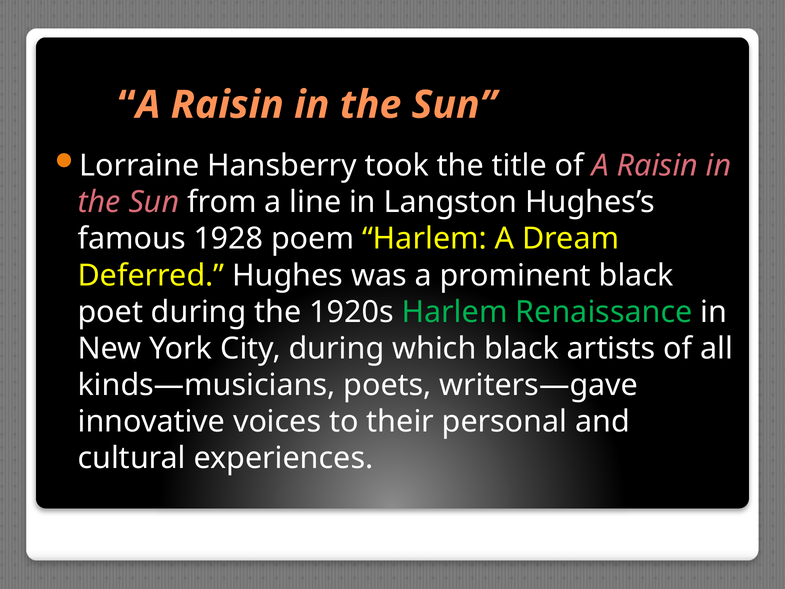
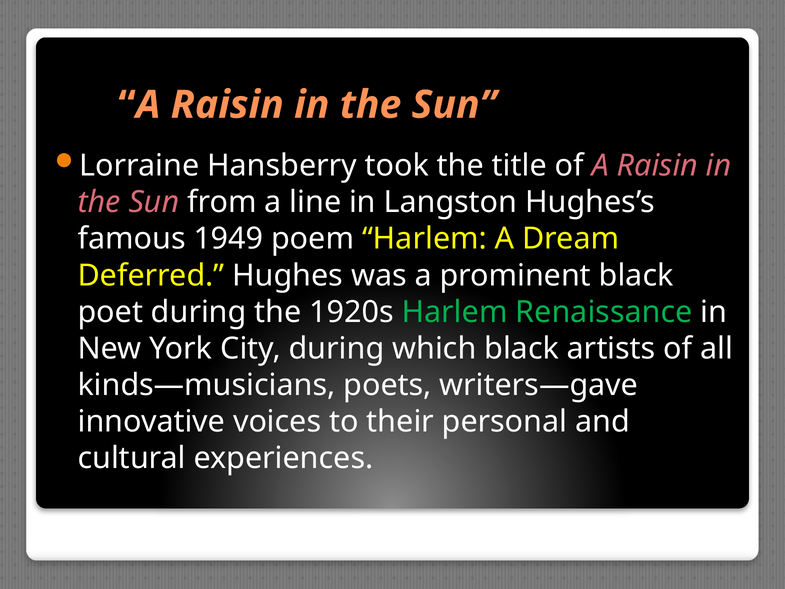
1928: 1928 -> 1949 (228, 239)
